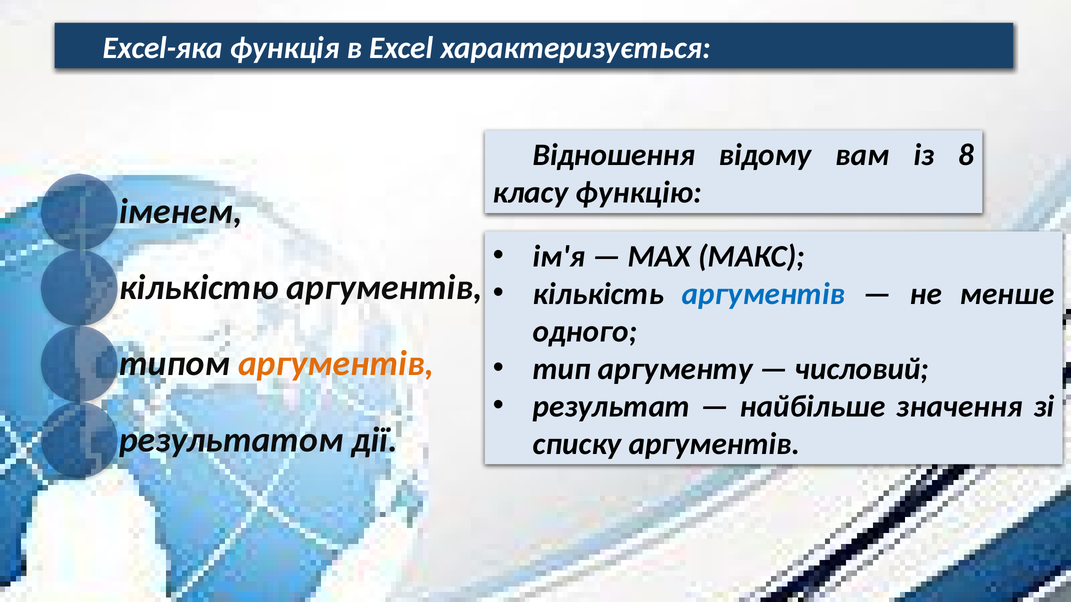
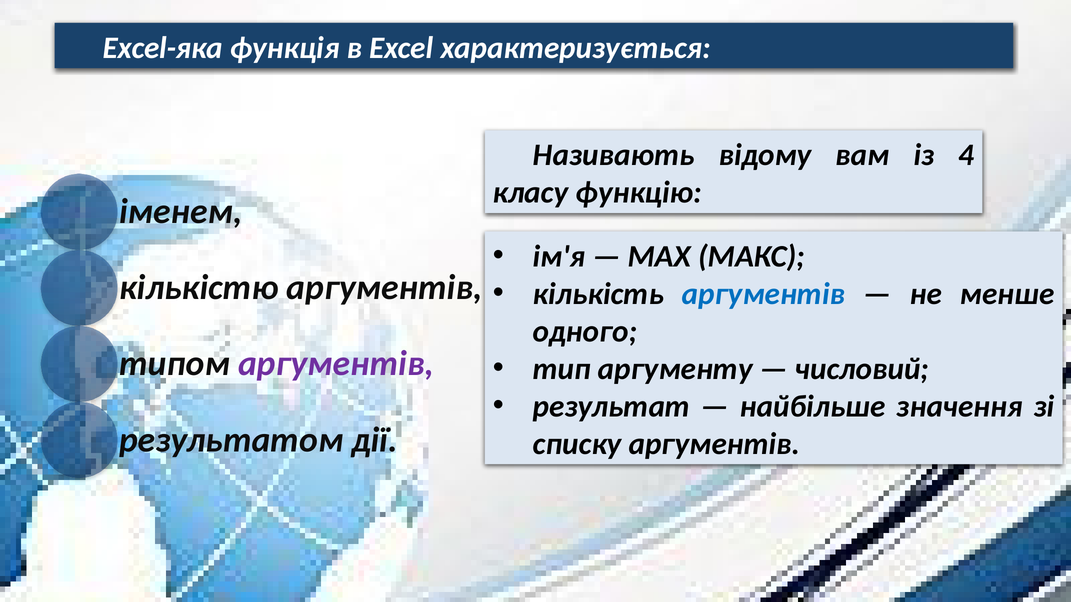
Відношення: Відношення -> Називають (614, 155)
8: 8 -> 4 (966, 155)
аргументів colour: orange -> purple (336, 364)
